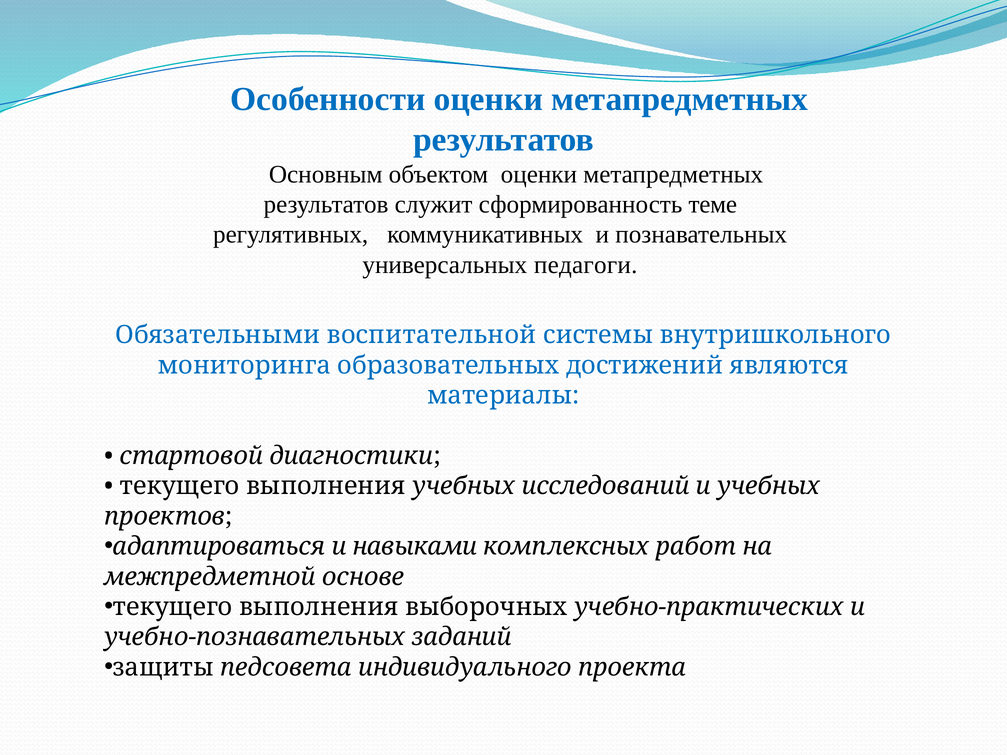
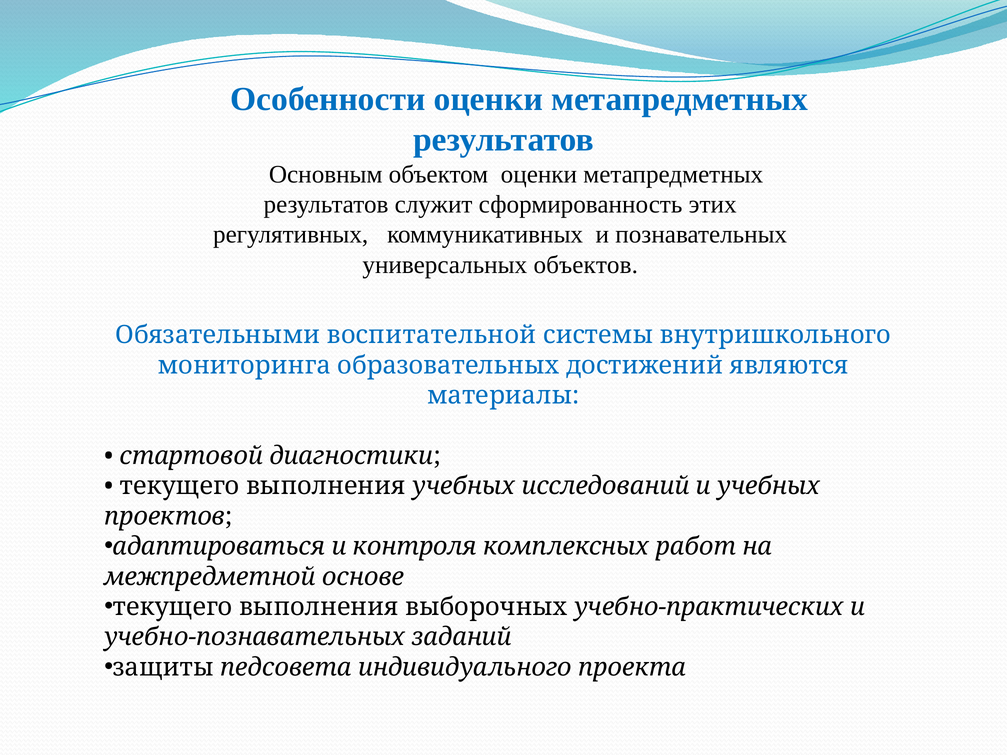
теме: теме -> этих (713, 204)
педагоги: педагоги -> объектов (586, 265)
навыками: навыками -> контроля (415, 547)
